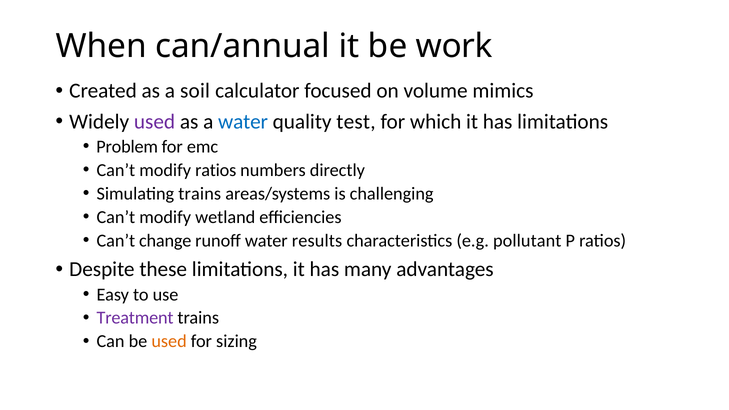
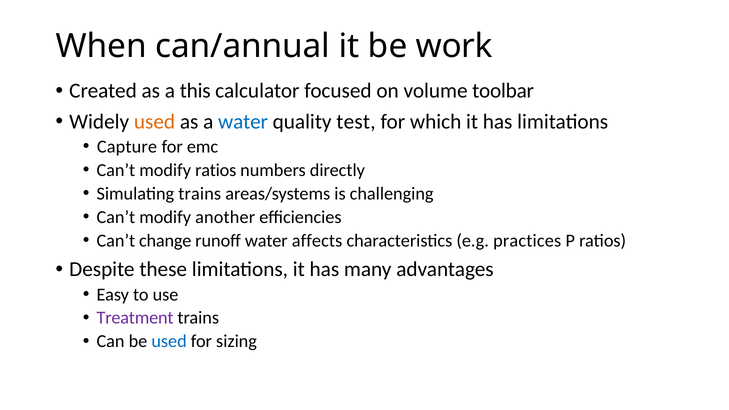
soil: soil -> this (195, 91)
mimics: mimics -> toolbar (503, 91)
used colour: purple -> orange (155, 122)
Problem: Problem -> Capture (127, 147)
wetland: wetland -> another (225, 217)
results: results -> affects (317, 241)
pollutant: pollutant -> practices (527, 241)
used colour: orange -> blue (169, 341)
